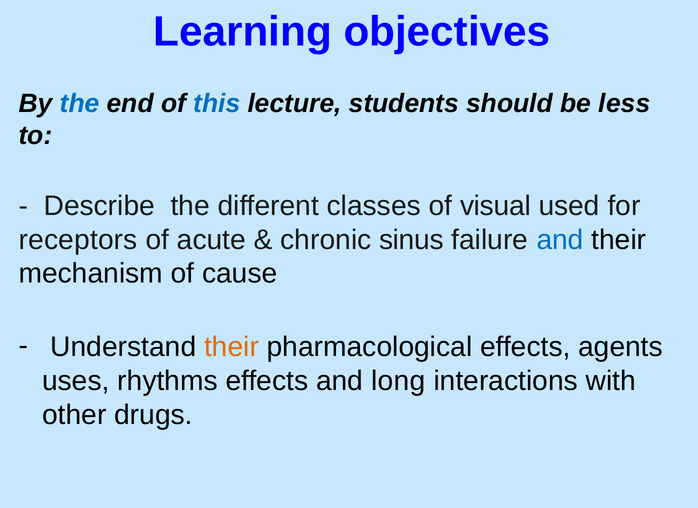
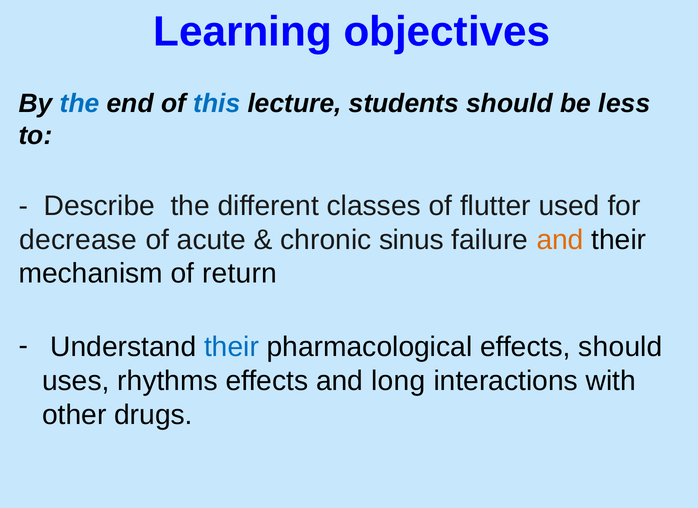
visual: visual -> flutter (495, 206)
receptors: receptors -> decrease (78, 240)
and colour: blue -> orange (560, 240)
cause: cause -> return (240, 273)
their colour: orange -> blue (232, 347)
effects agents: agents -> should (620, 347)
